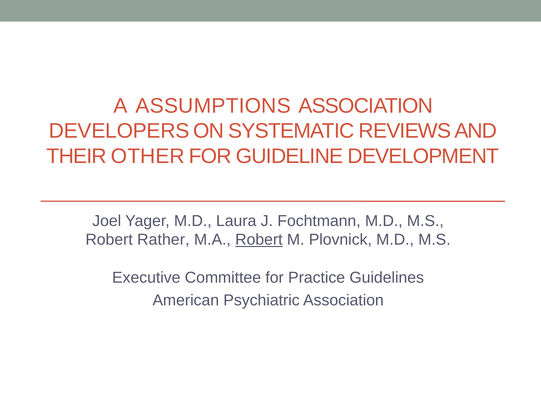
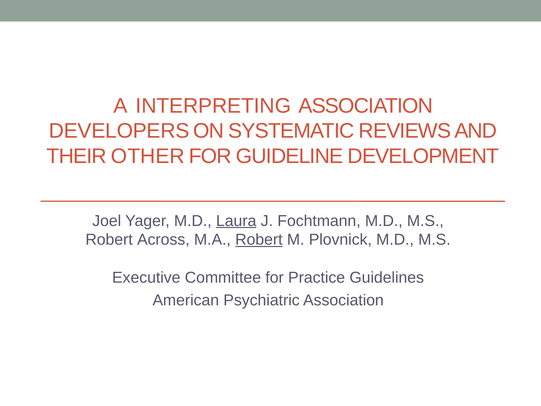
ASSUMPTIONS: ASSUMPTIONS -> INTERPRETING (213, 106)
Laura underline: none -> present (236, 221)
Rather: Rather -> Across (163, 240)
